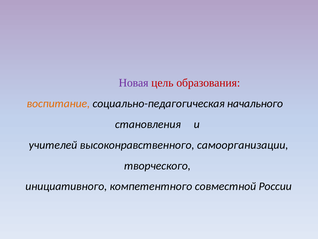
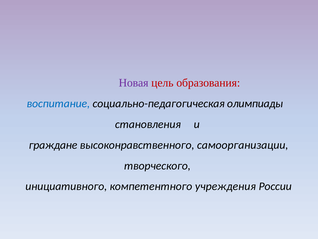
воспитание colour: orange -> blue (58, 103)
начального: начального -> олимпиады (255, 103)
учителей: учителей -> граждане (53, 145)
совместной: совместной -> учреждения (225, 186)
